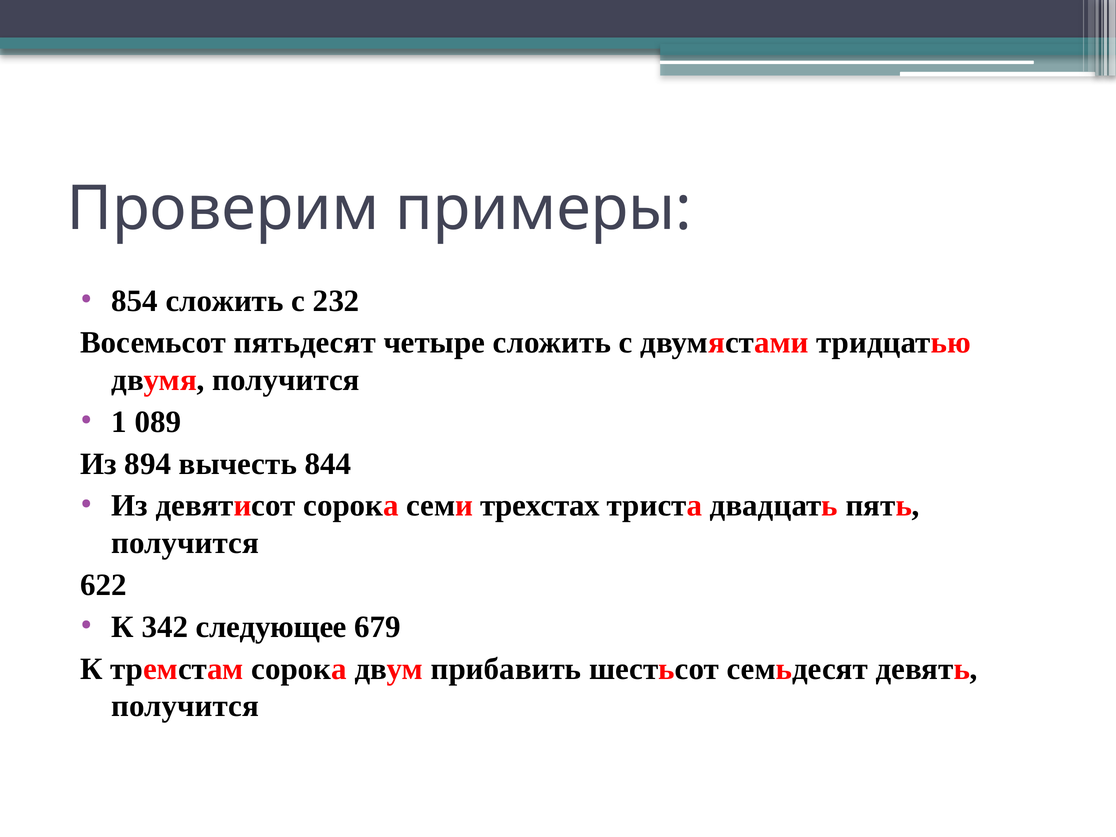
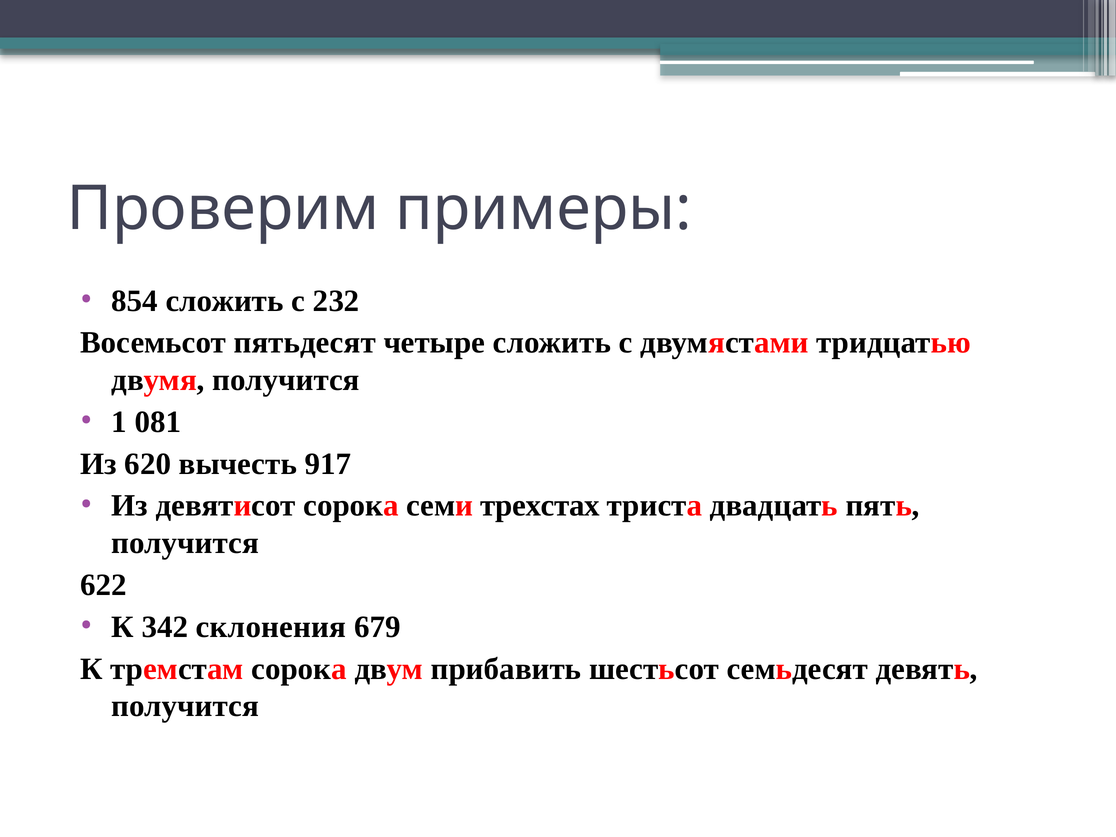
089: 089 -> 081 (158, 422)
894: 894 -> 620 (148, 464)
844: 844 -> 917 (328, 464)
следующее: следующее -> склонения (271, 627)
